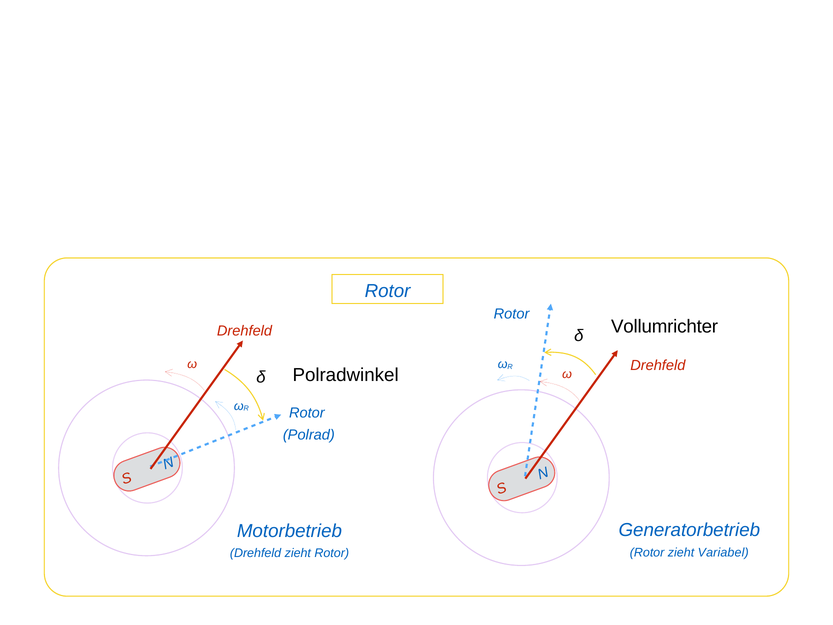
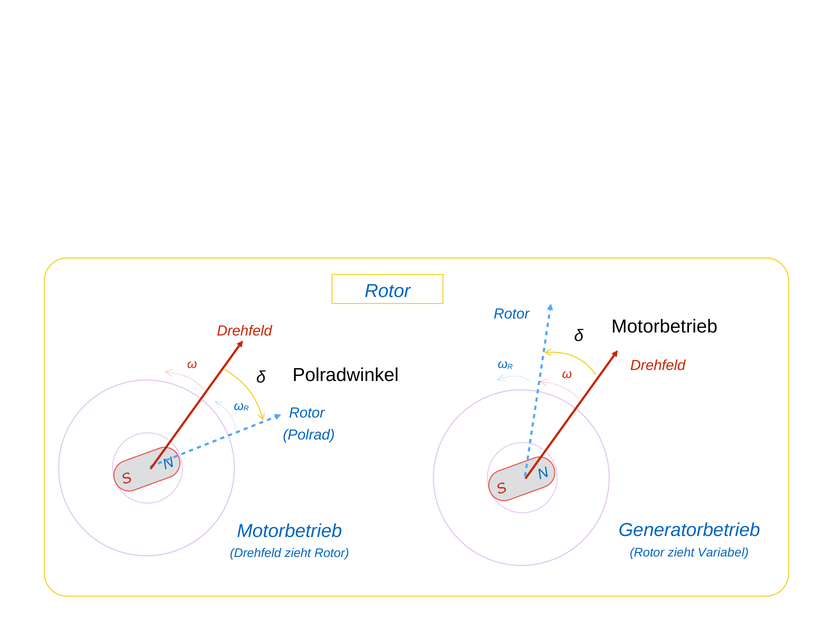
Vollumrichter: Vollumrichter -> Motorbetrieb (664, 326)
